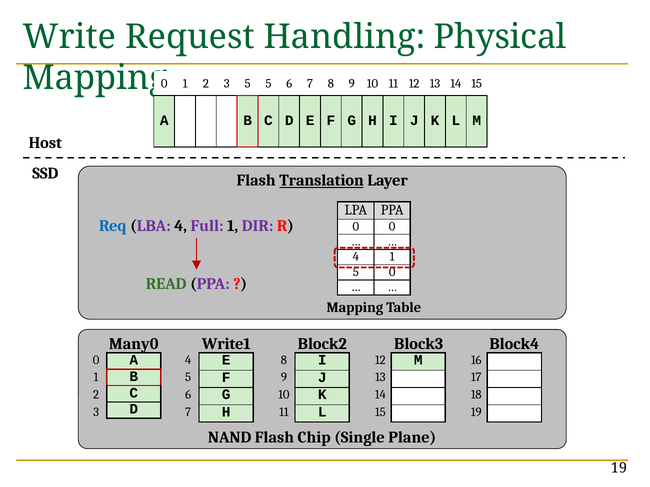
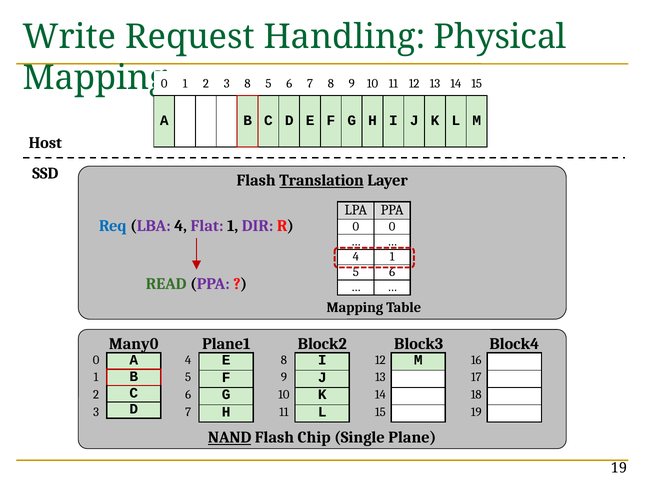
3 5: 5 -> 8 (248, 83)
Full: Full -> Flat (207, 226)
0: 0 -> 6 (392, 272)
Write1: Write1 -> Plane1 (226, 344)
NAND underline: none -> present (230, 438)
